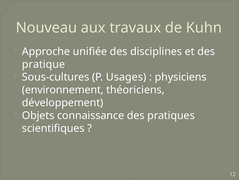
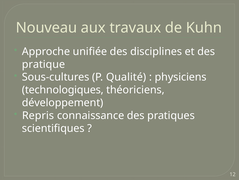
Usages: Usages -> Qualité (126, 77)
environnement: environnement -> technologiques (63, 90)
Objets: Objets -> Repris (38, 115)
